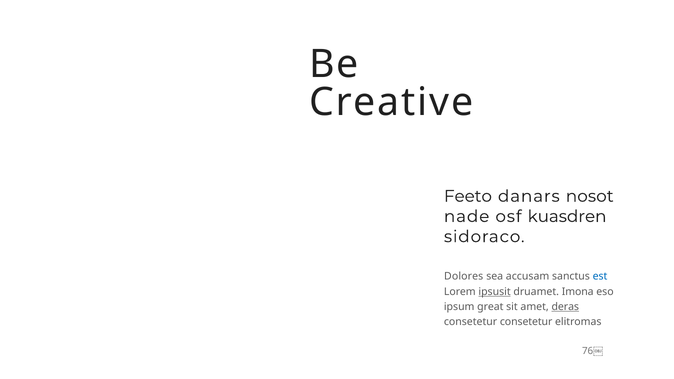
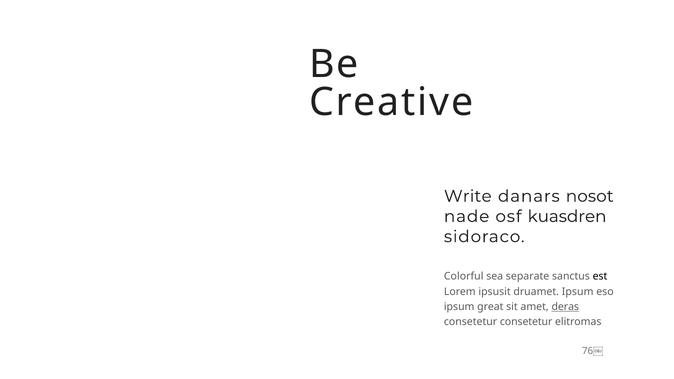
Feeto: Feeto -> Write (468, 196)
Dolores: Dolores -> Colorful (464, 277)
accusam: accusam -> separate (528, 277)
est colour: blue -> black (600, 277)
ipsusit underline: present -> none (495, 292)
druamet Imona: Imona -> Ipsum (578, 292)
